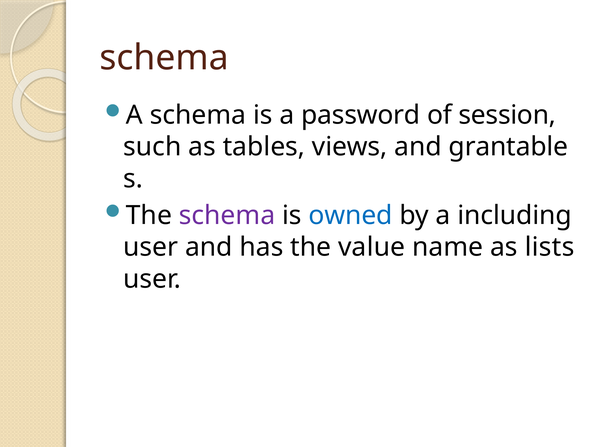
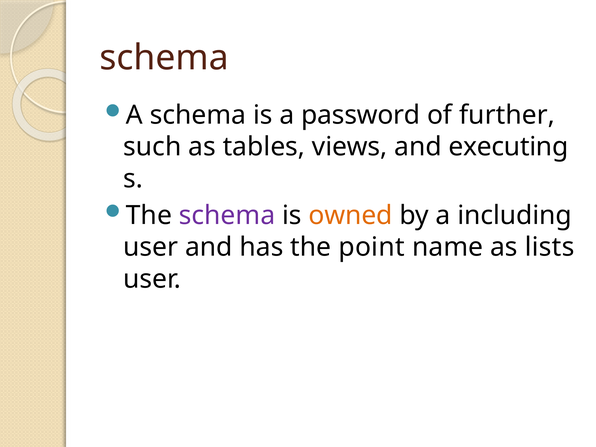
session: session -> further (507, 115)
grantable: grantable -> executing (508, 147)
owned colour: blue -> orange (351, 215)
value: value -> point (372, 247)
